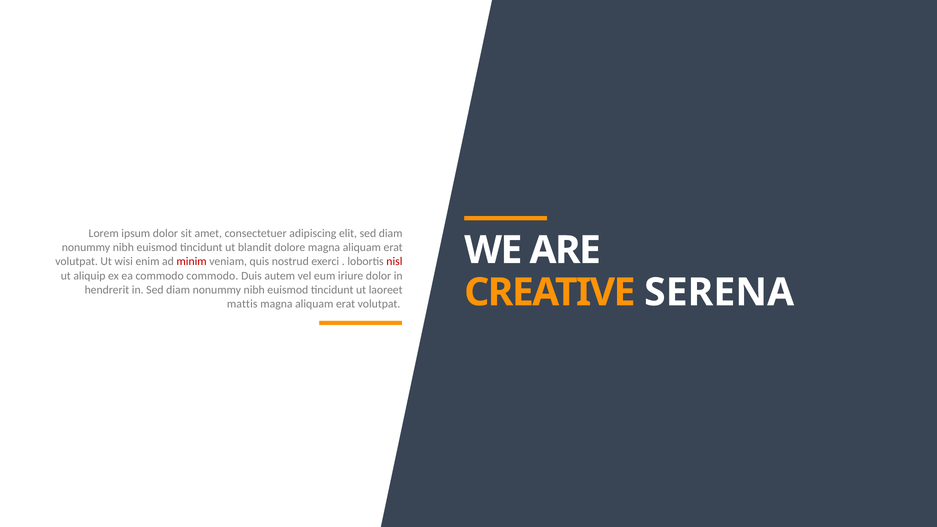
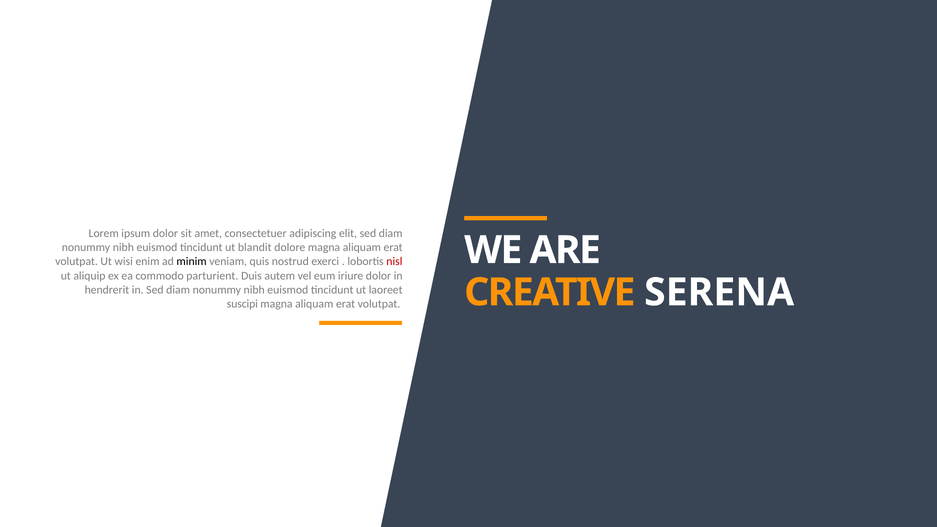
minim colour: red -> black (192, 262)
commodo commodo: commodo -> parturient (212, 276)
mattis: mattis -> suscipi (242, 304)
